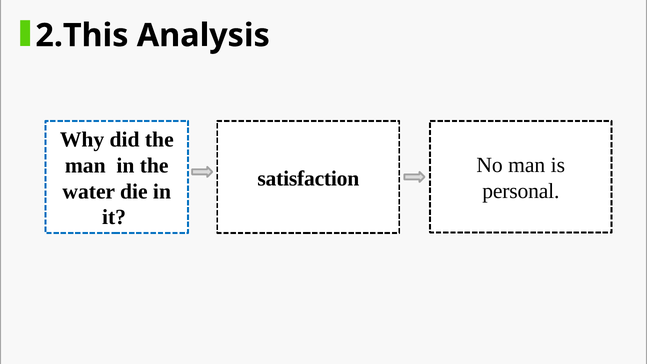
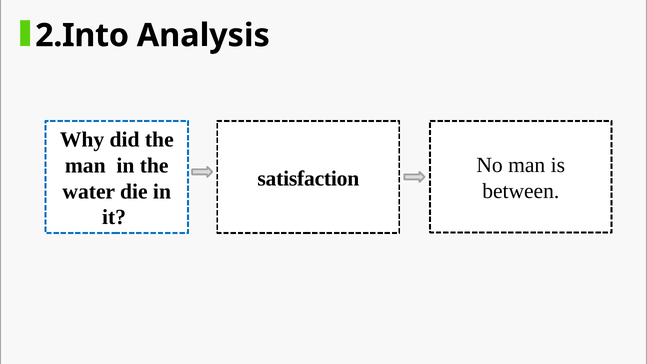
2.This: 2.This -> 2.Into (82, 35)
personal: personal -> between (521, 191)
